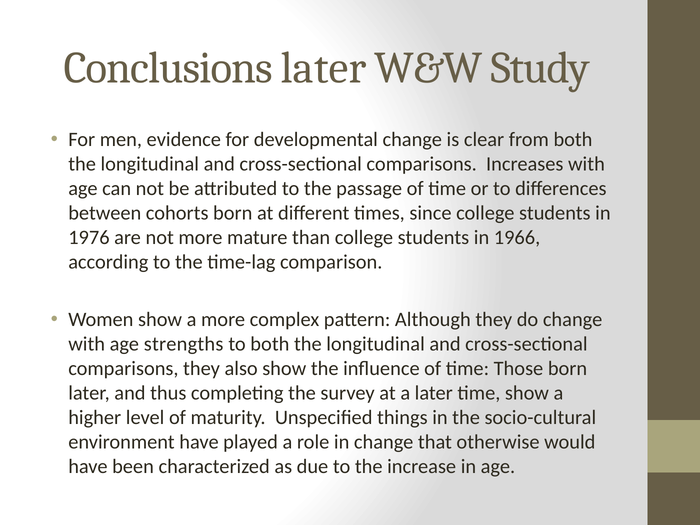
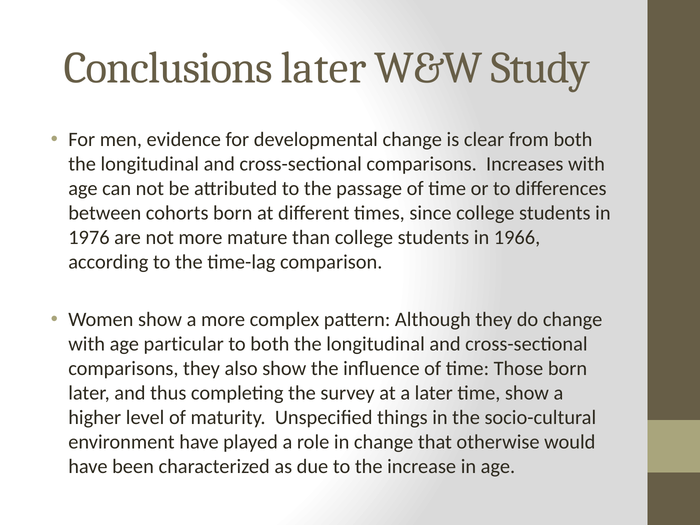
strengths: strengths -> particular (184, 344)
